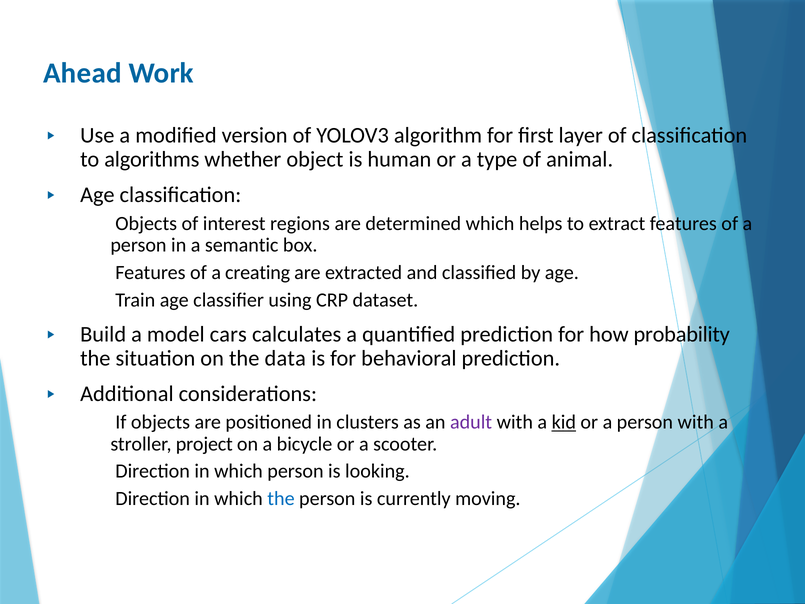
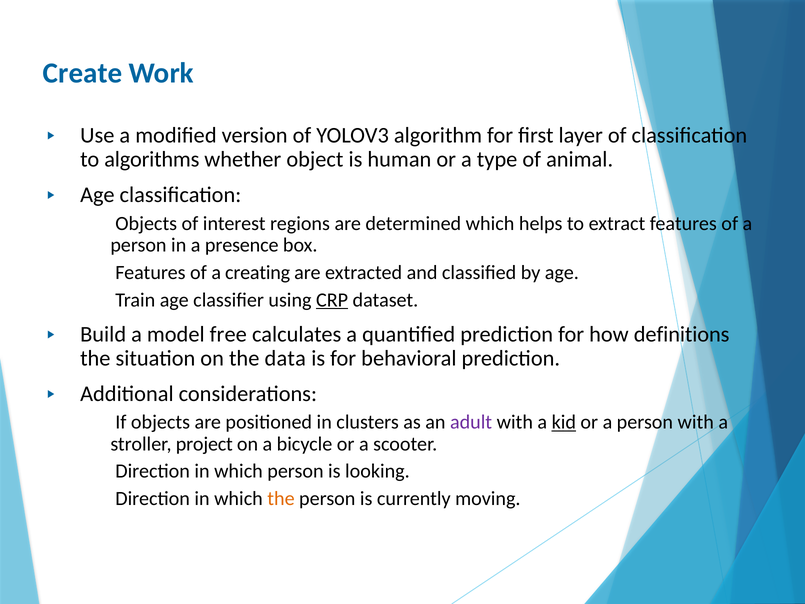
Ahead: Ahead -> Create (83, 73)
semantic: semantic -> presence (242, 245)
CRP underline: none -> present (332, 300)
cars: cars -> free (228, 334)
probability: probability -> definitions (682, 334)
the colour: blue -> orange (281, 498)
